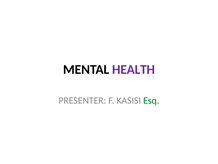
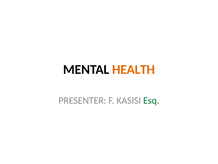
HEALTH colour: purple -> orange (134, 69)
